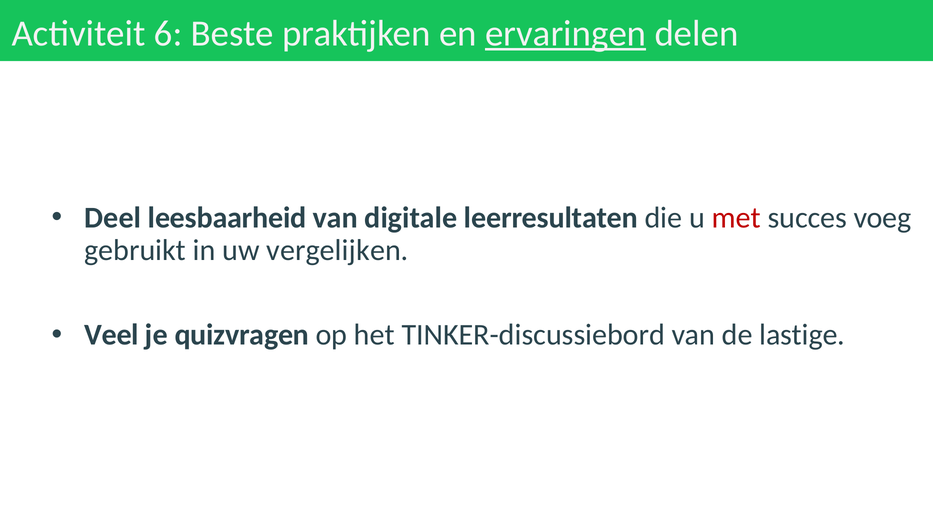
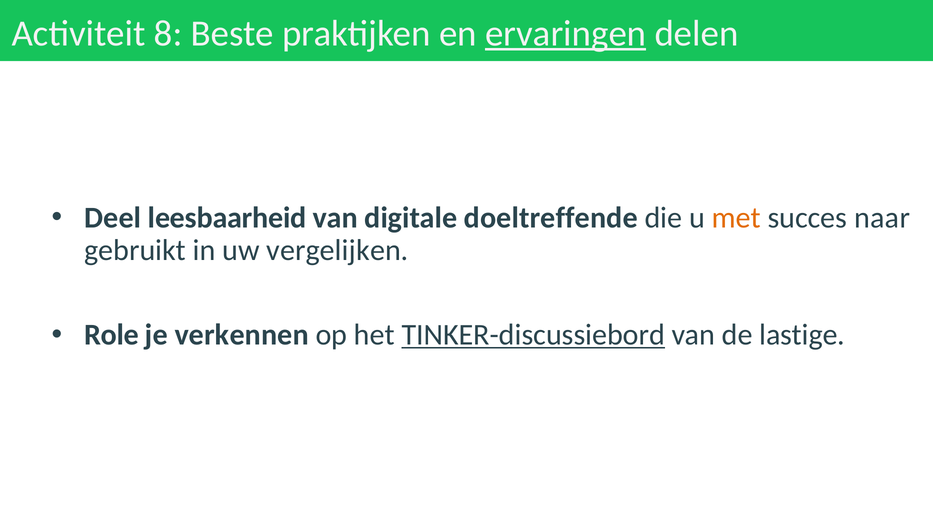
6: 6 -> 8 (168, 33)
leerresultaten: leerresultaten -> doeltreffende (551, 217)
met colour: red -> orange (736, 217)
voeg: voeg -> naar (882, 217)
Veel: Veel -> Role (111, 335)
quizvragen: quizvragen -> verkennen (242, 335)
TINKER-discussiebord underline: none -> present (533, 335)
